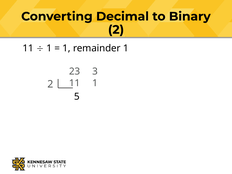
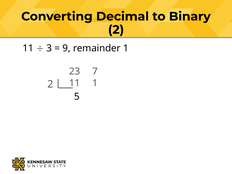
1: 1 -> 3 (49, 48)
1: 1 -> 9 (67, 48)
3: 3 -> 7 (95, 71)
